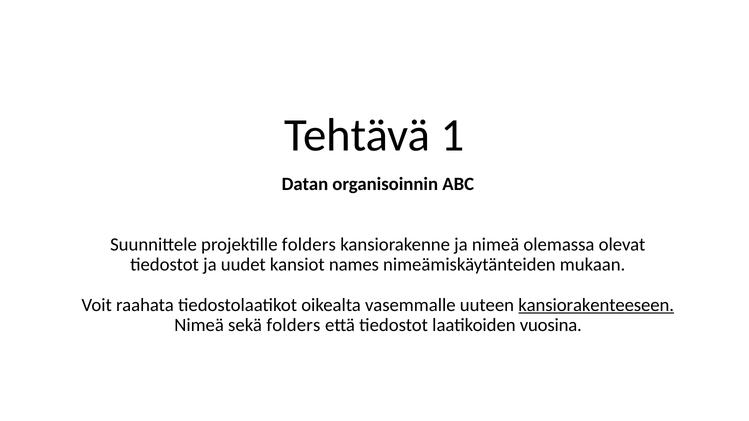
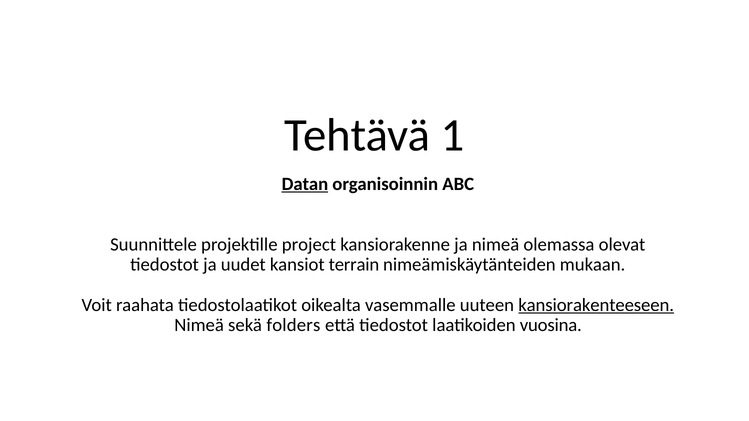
Datan underline: none -> present (305, 184)
projektille folders: folders -> project (309, 245)
names: names -> terrain (354, 265)
